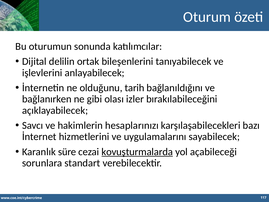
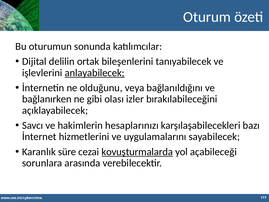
anlayabilecek underline: none -> present (95, 73)
tarih: tarih -> veya (135, 88)
standart: standart -> arasında (82, 163)
